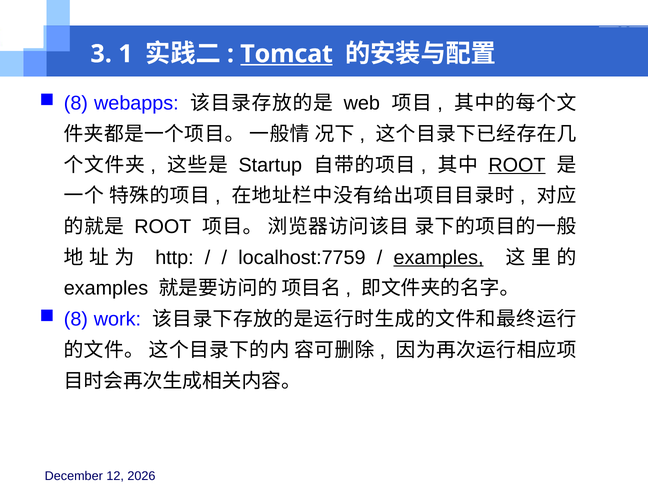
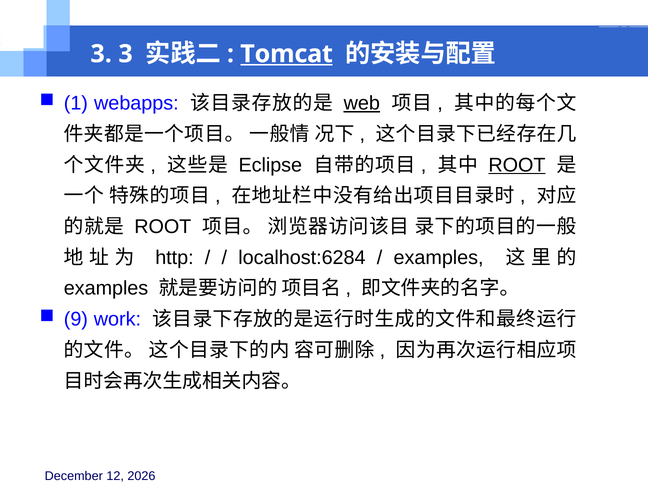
3 1: 1 -> 3 (126, 54)
8: 8 -> 1 (76, 103)
web underline: none -> present (362, 103)
Startup: Startup -> Eclipse (270, 165)
localhost:7759: localhost:7759 -> localhost:6284 (302, 258)
examples underline: present -> none (439, 258)
8: 8 -> 9 (76, 319)
